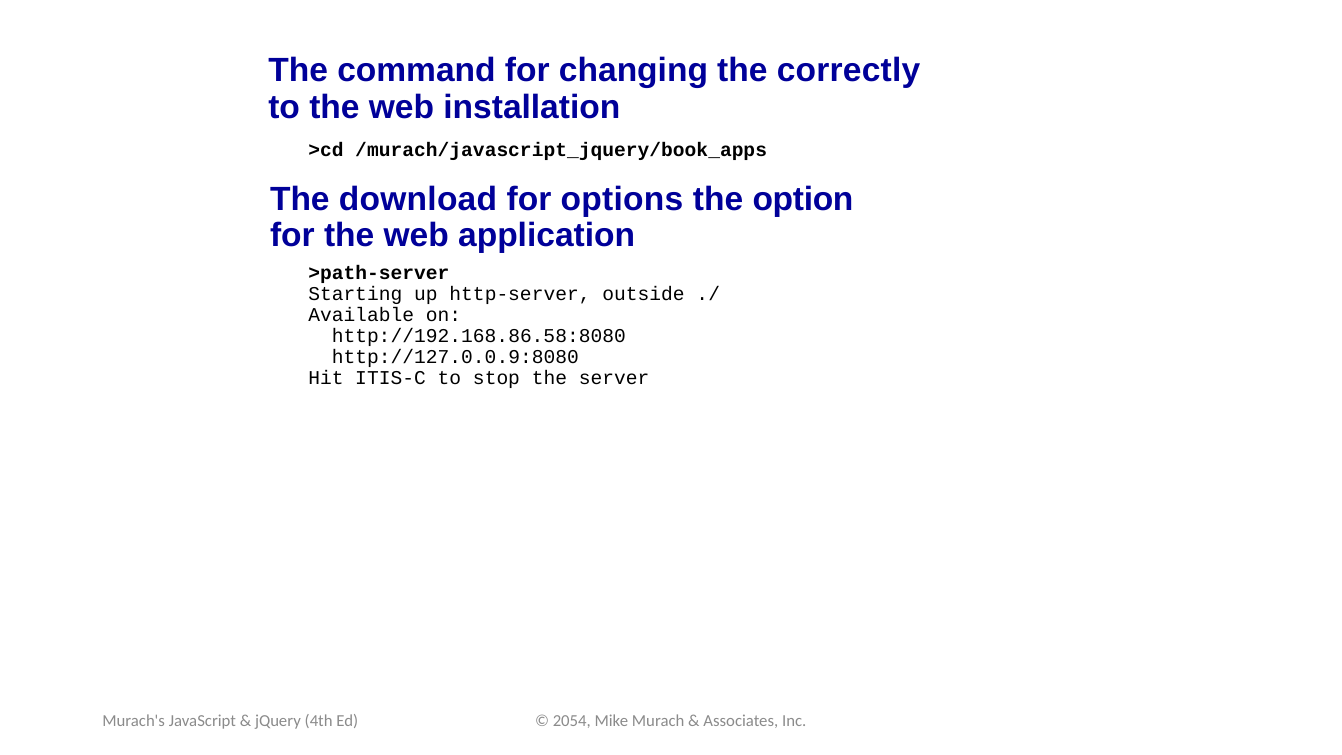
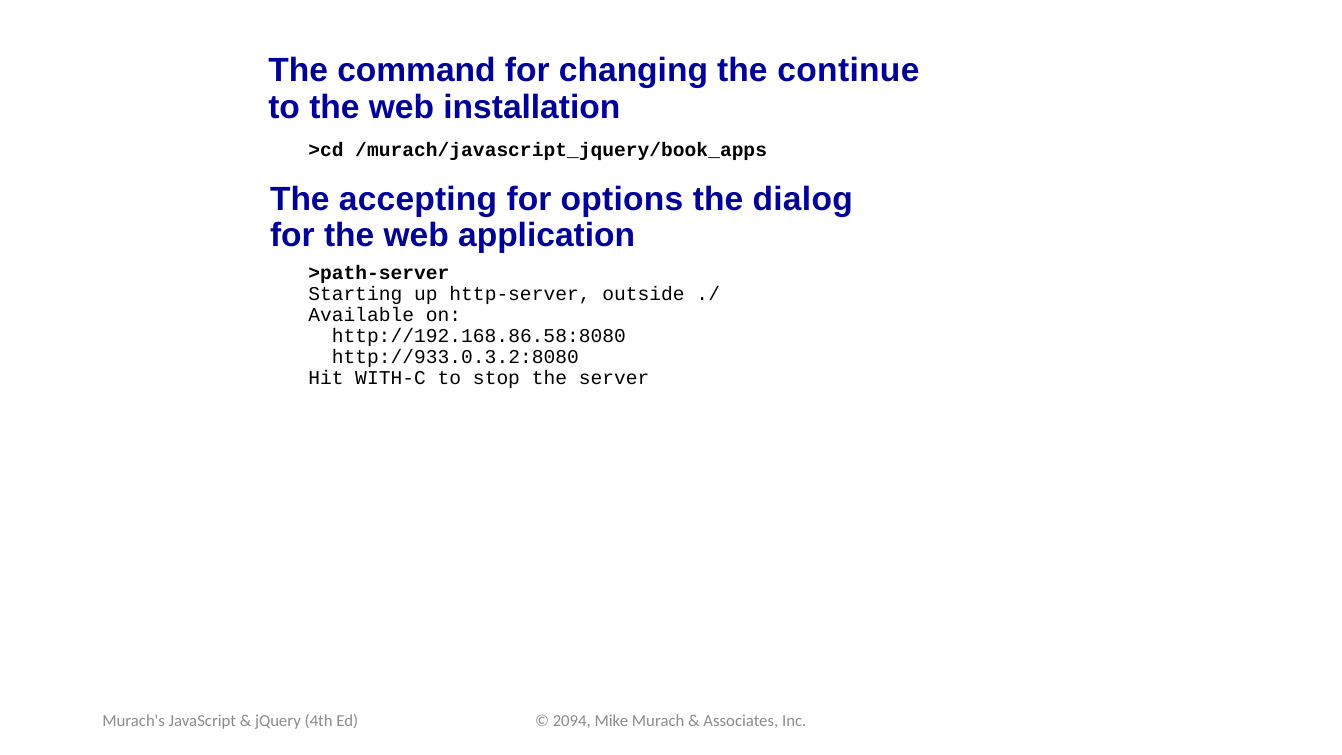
correctly: correctly -> continue (848, 71)
download: download -> accepting (418, 199)
option: option -> dialog (803, 199)
http://127.0.0.9:8080: http://127.0.0.9:8080 -> http://933.0.3.2:8080 (455, 357)
ITIS-C: ITIS-C -> WITH-C (391, 378)
2054: 2054 -> 2094 (572, 721)
